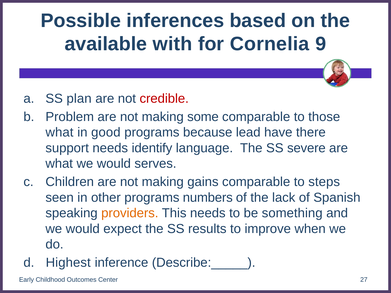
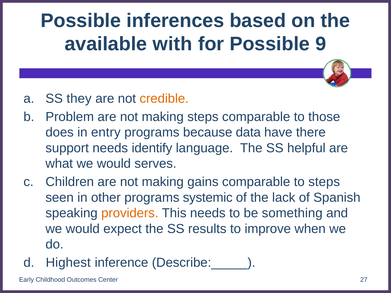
for Cornelia: Cornelia -> Possible (270, 44)
plan: plan -> they (79, 99)
credible colour: red -> orange (164, 99)
making some: some -> steps (203, 117)
what: what -> does (60, 133)
good: good -> entry (106, 133)
lead: lead -> data (248, 133)
severe: severe -> helpful (306, 148)
numbers: numbers -> systemic (208, 198)
